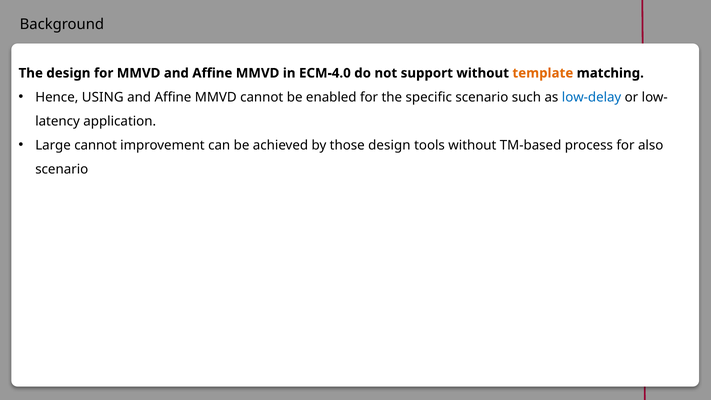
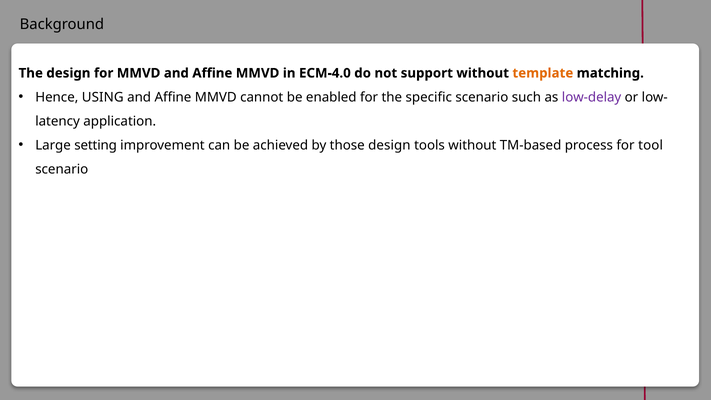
low-delay colour: blue -> purple (592, 97)
Large cannot: cannot -> setting (96, 145)
also: also -> tool (651, 145)
